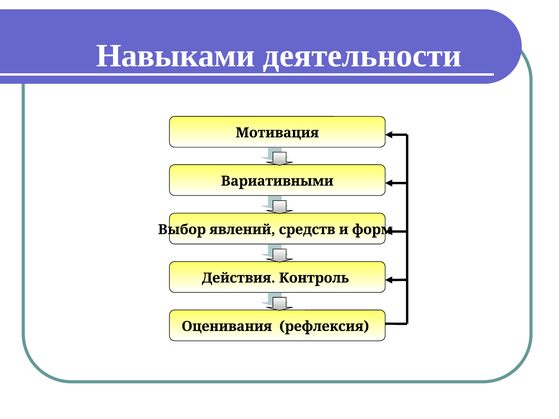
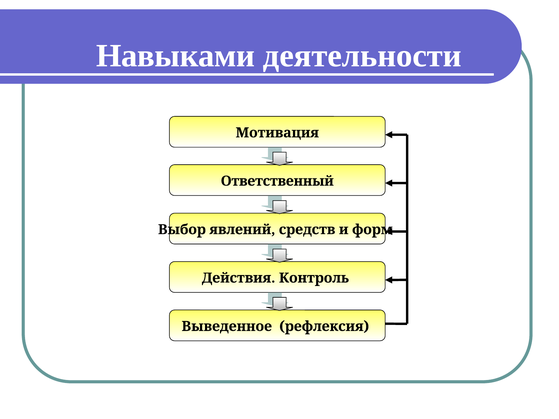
Вариативными: Вариативными -> Ответственный (277, 181)
Оценивания: Оценивания -> Выведенное (227, 327)
